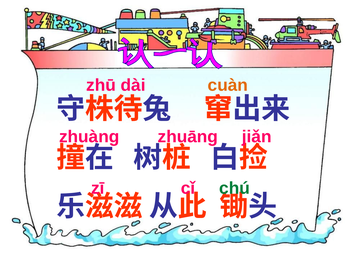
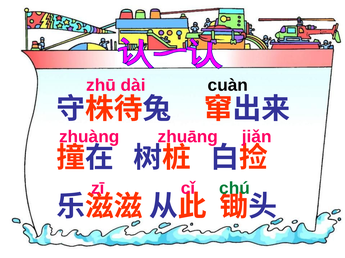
cuàn colour: orange -> black (228, 86)
